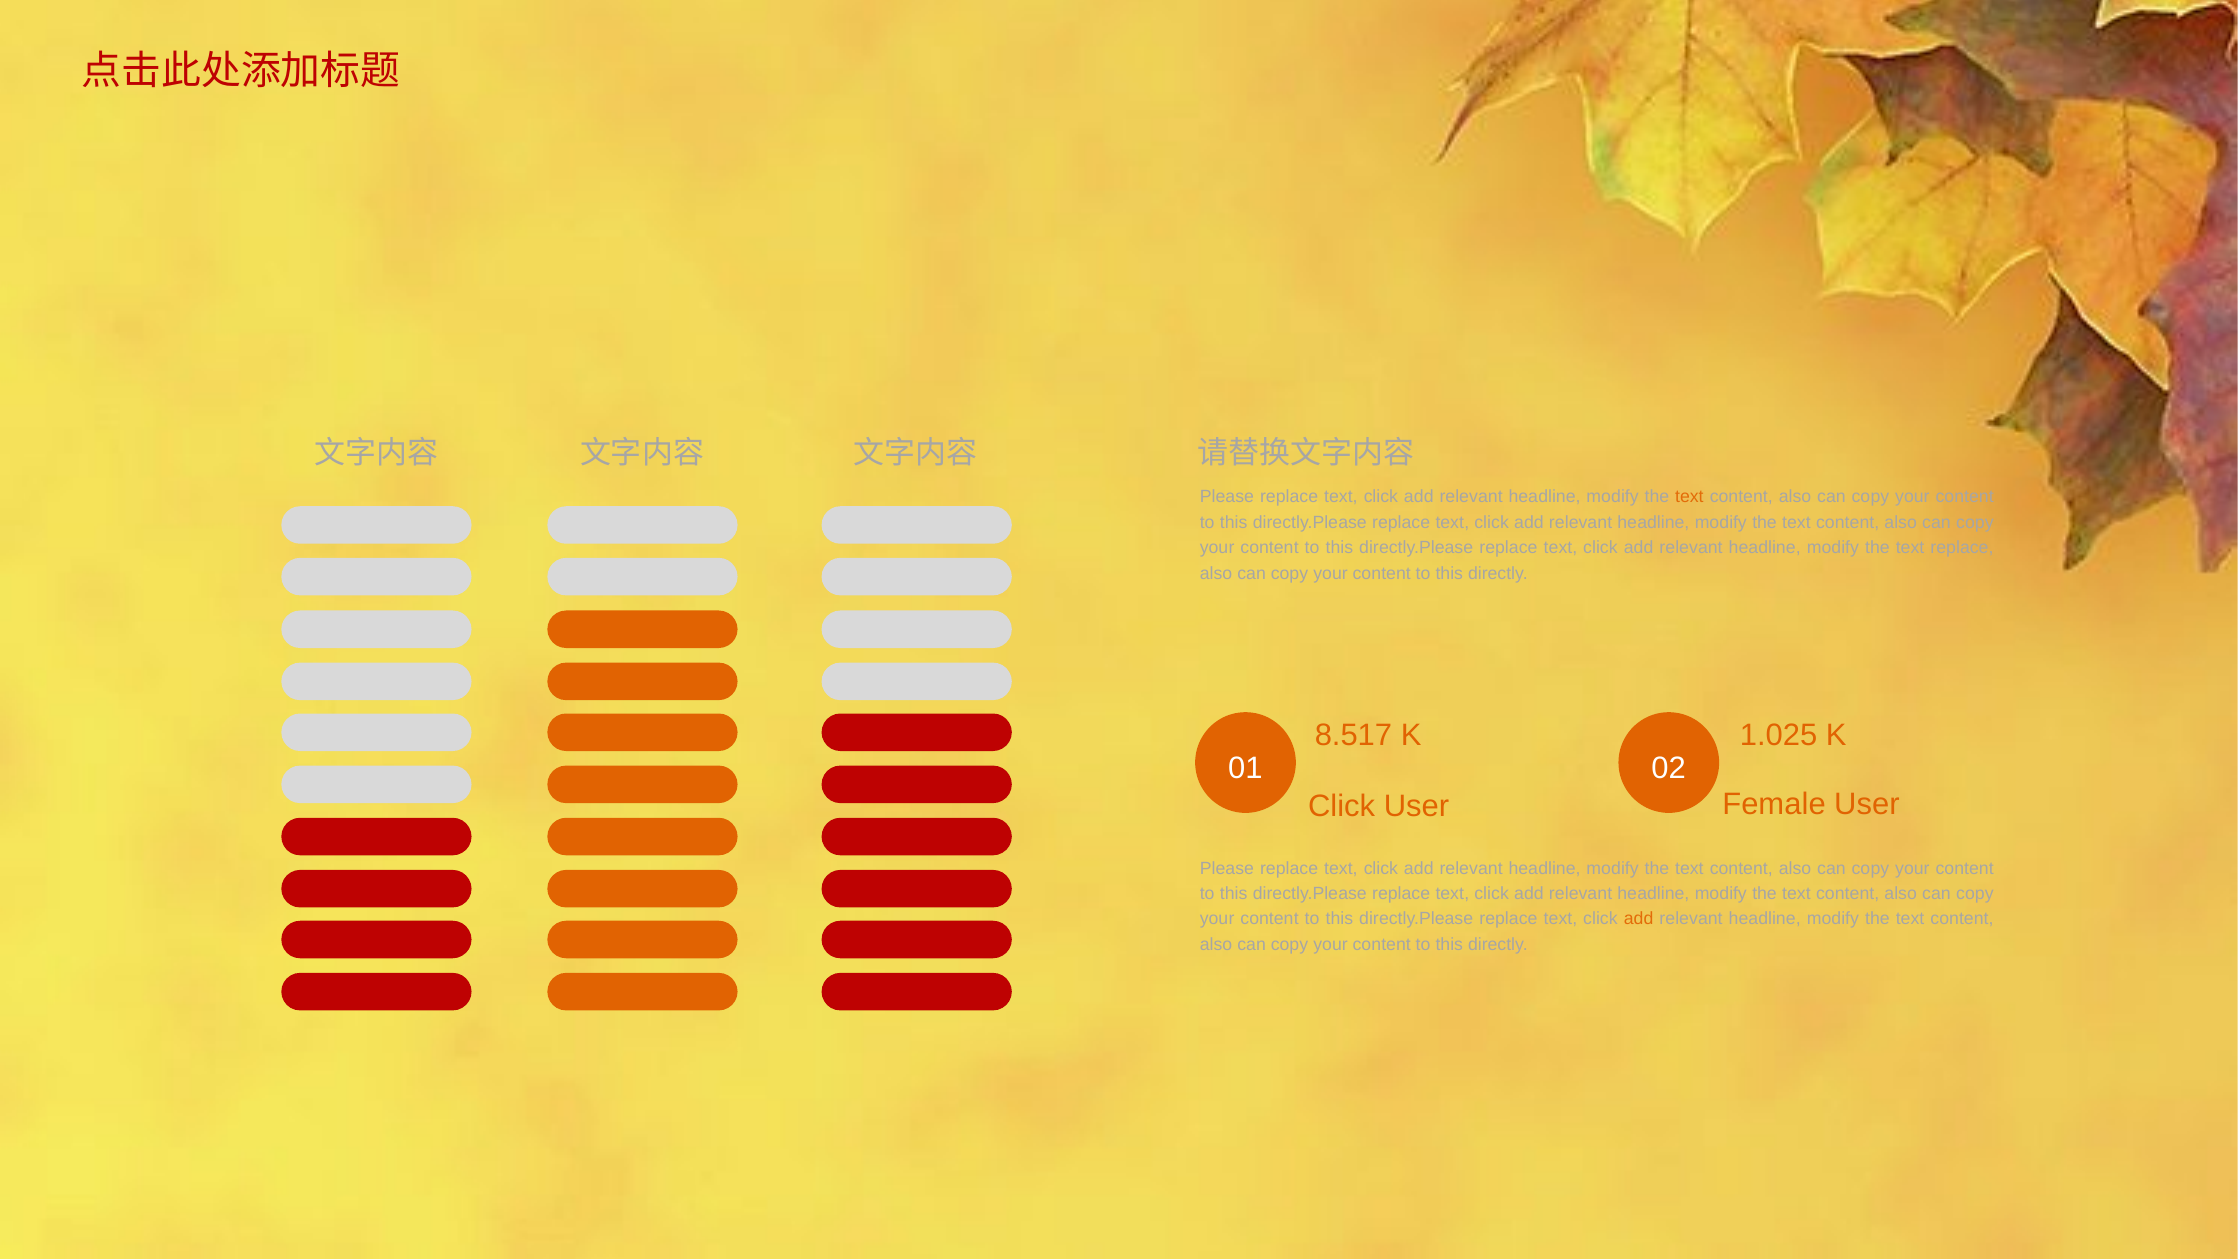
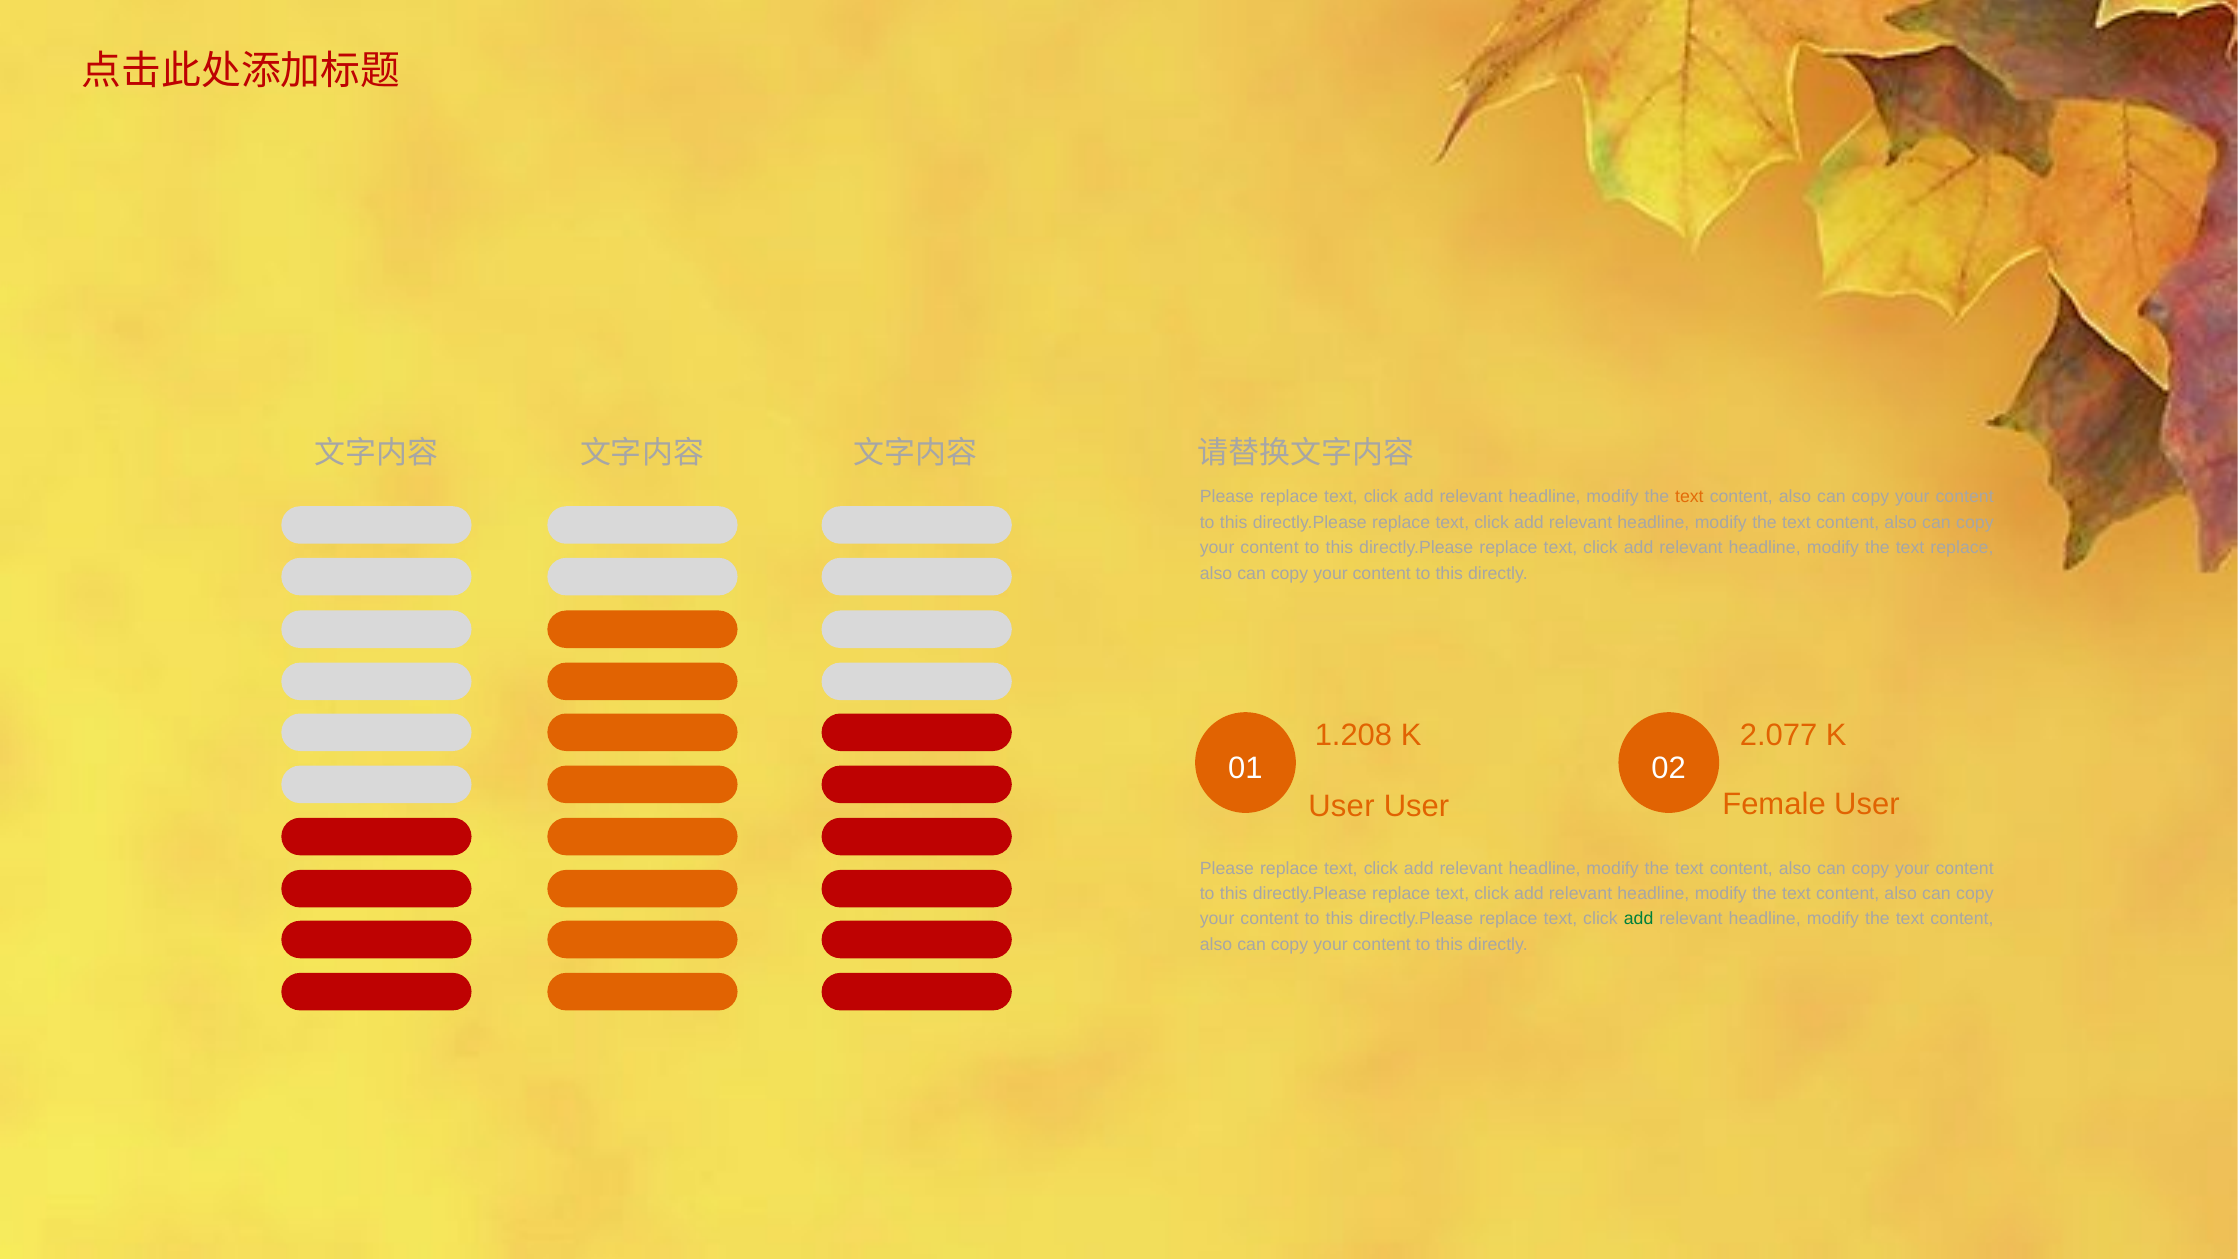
8.517: 8.517 -> 1.208 (1353, 736)
1.025: 1.025 -> 2.077 (1779, 736)
Click: Click -> User (1341, 806)
add colour: orange -> green (1639, 919)
